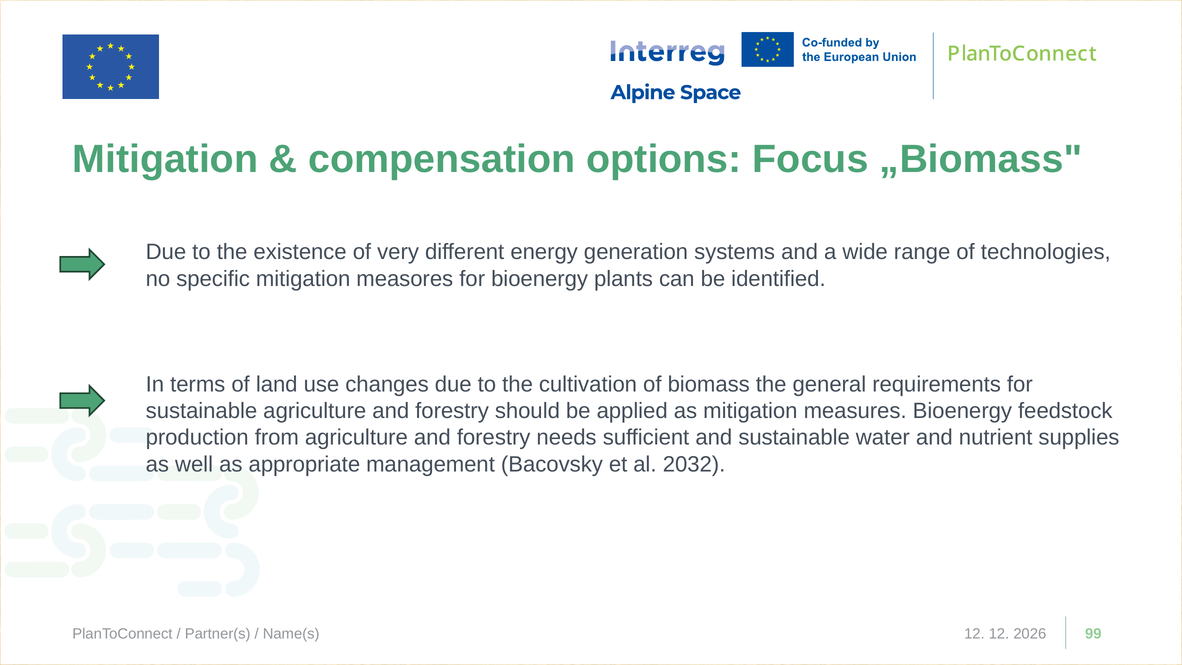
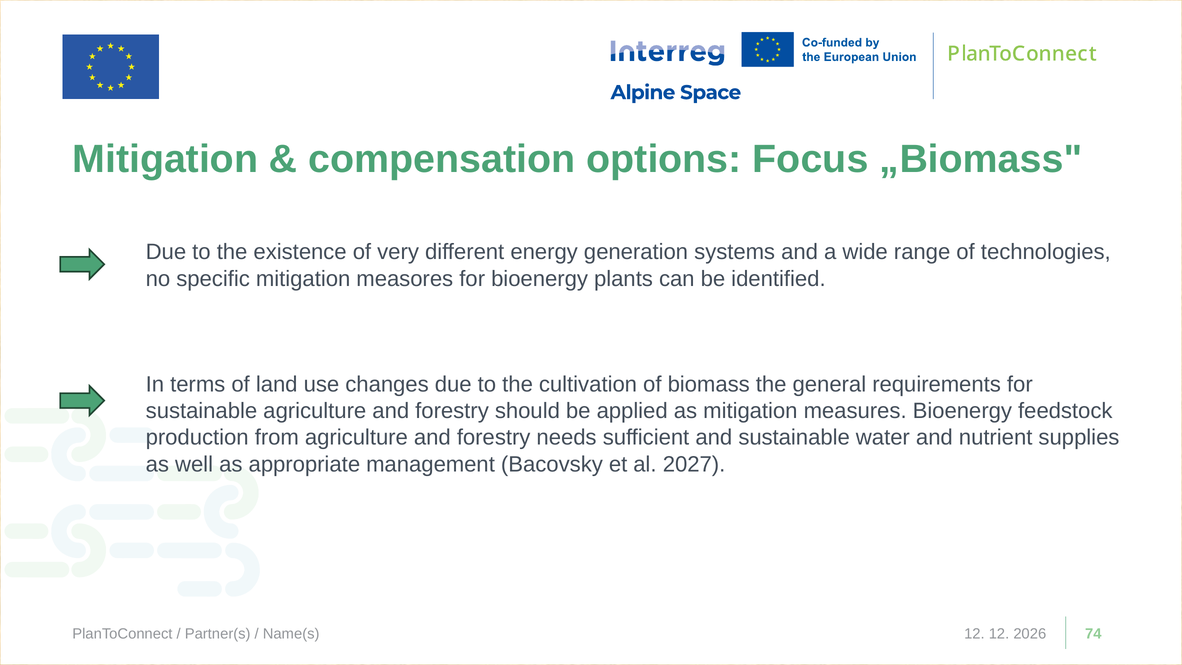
2032: 2032 -> 2027 (694, 464)
99: 99 -> 74 (1093, 634)
